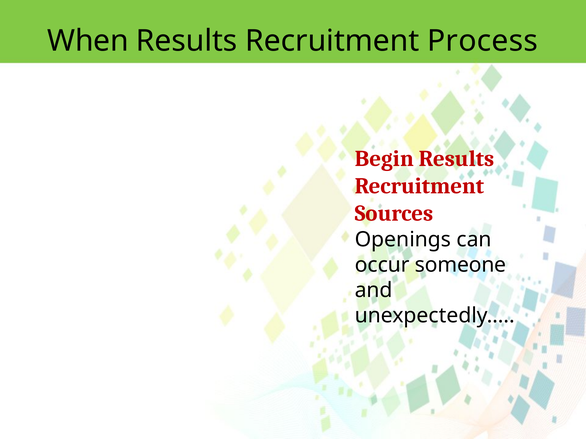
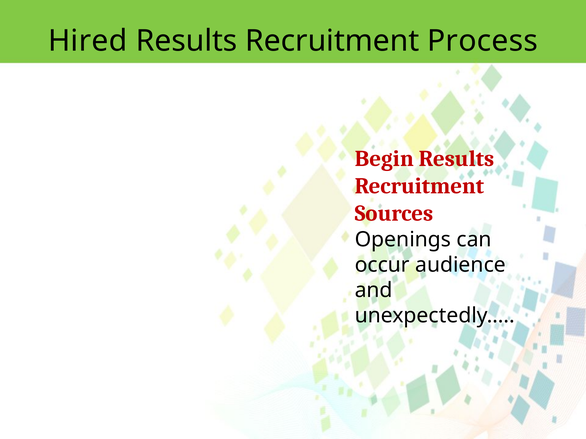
When: When -> Hired (88, 41)
someone: someone -> audience (460, 265)
